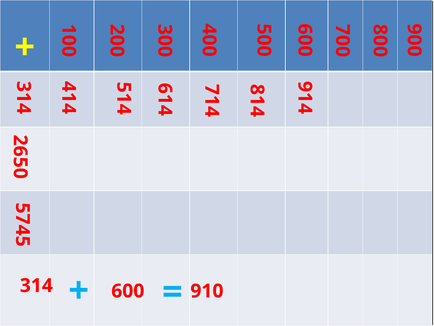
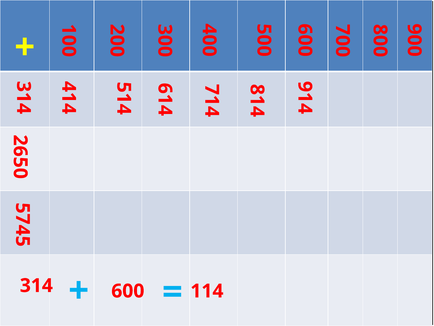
910: 910 -> 114 (207, 291)
